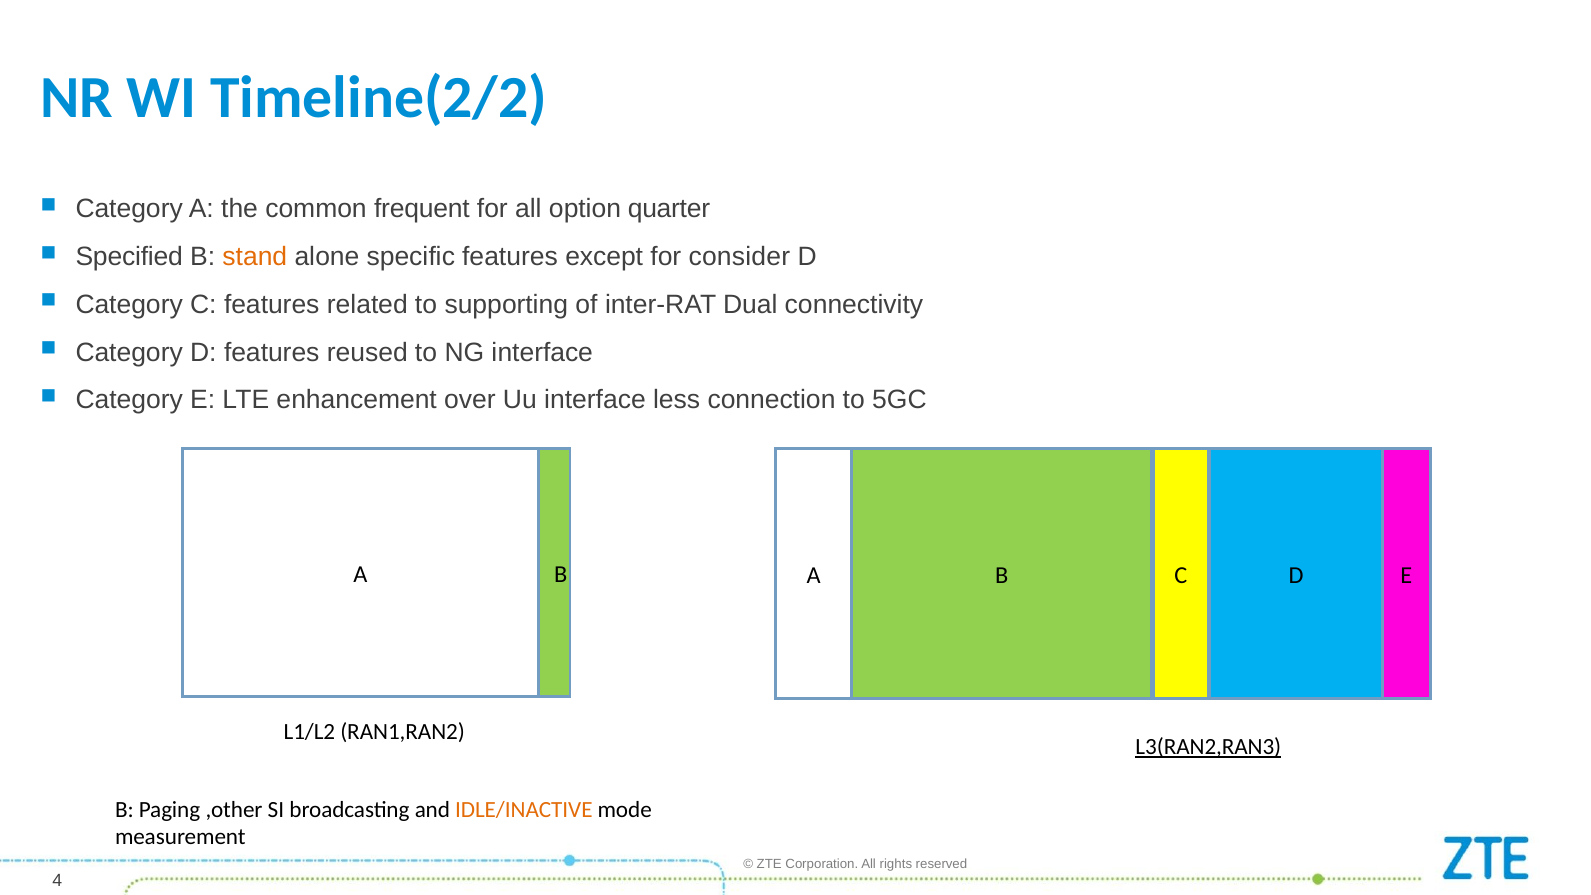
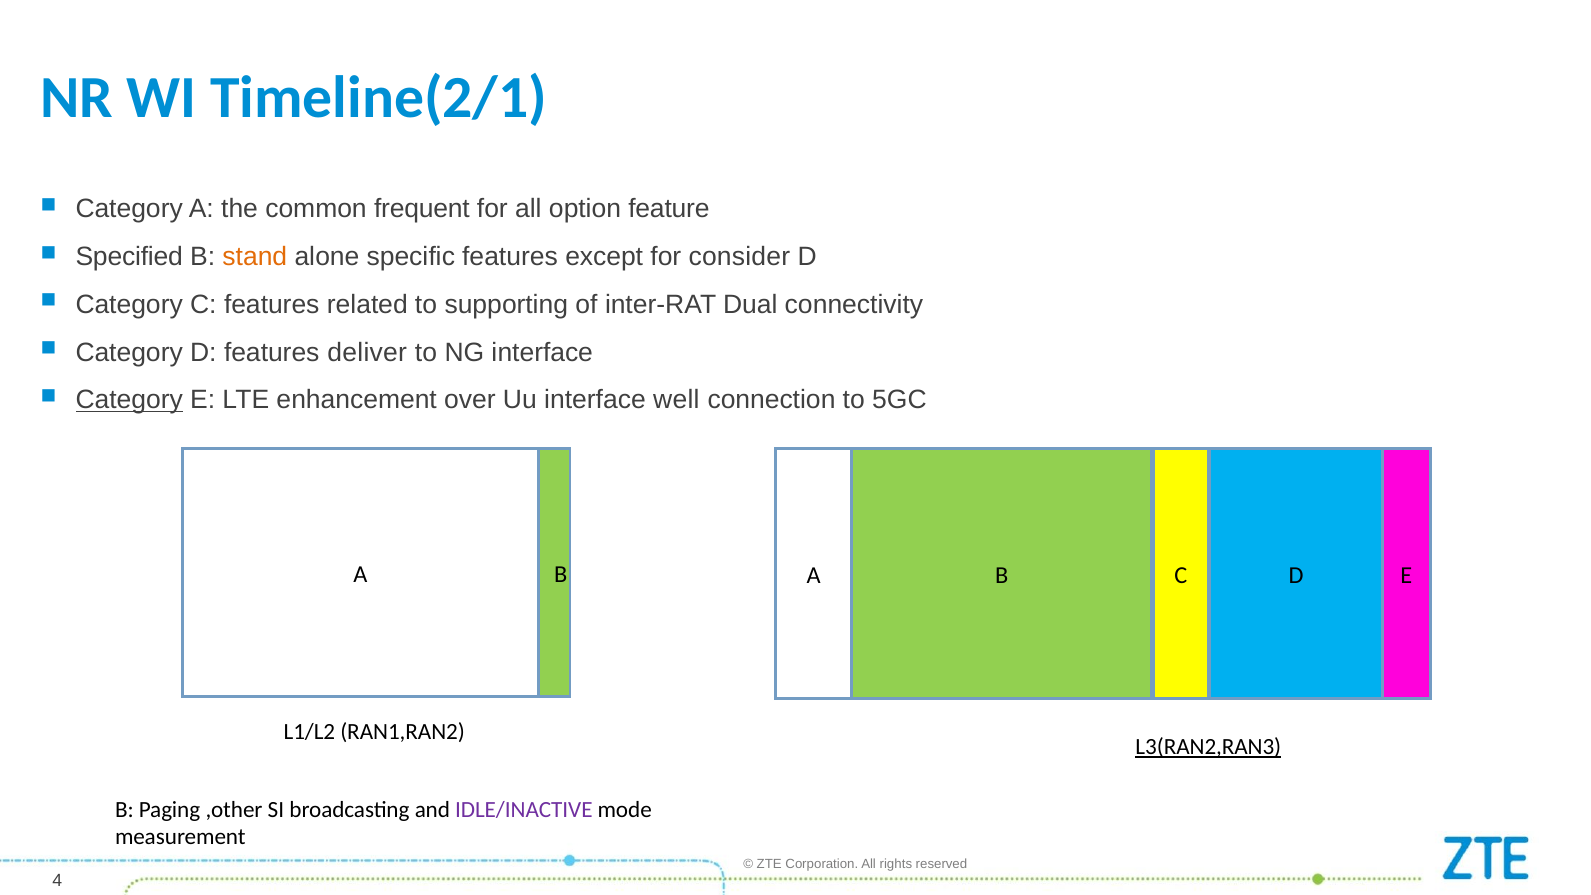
Timeline(2/2: Timeline(2/2 -> Timeline(2/1 (379, 98)
quarter: quarter -> feature (669, 209)
reused: reused -> deliver (367, 352)
Category underline: none -> present (129, 400)
less: less -> well (676, 400)
IDLE/INACTIVE colour: orange -> purple (524, 809)
